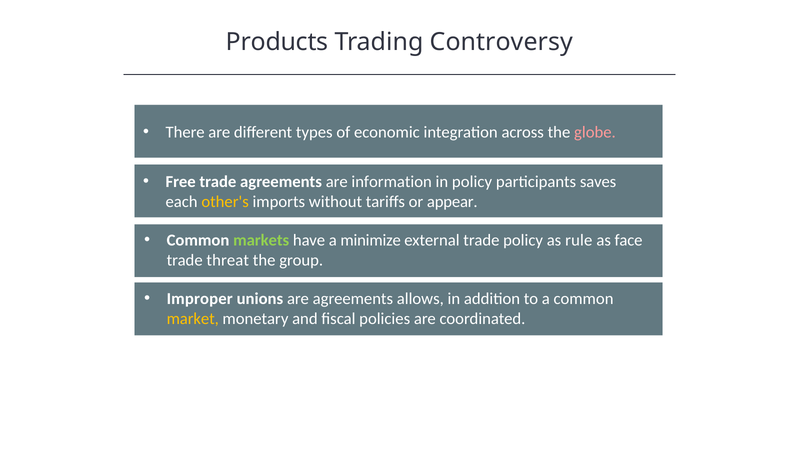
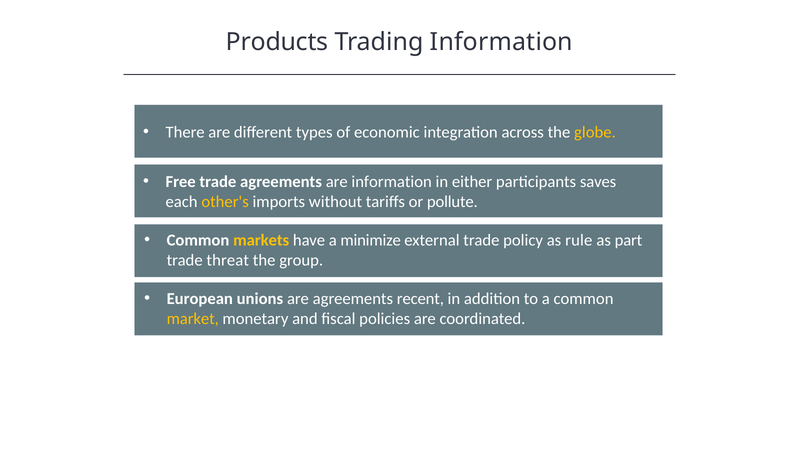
Trading Controversy: Controversy -> Information (501, 42)
globe colour: pink -> yellow (595, 132)
in policy: policy -> either (472, 182)
appear: appear -> pollute (452, 202)
markets colour: light green -> yellow (261, 241)
face: face -> part (629, 241)
Improper: Improper -> European (200, 299)
allows: allows -> recent (420, 299)
